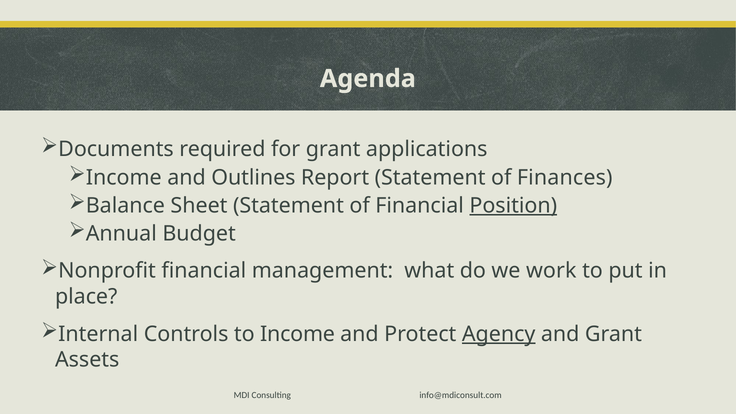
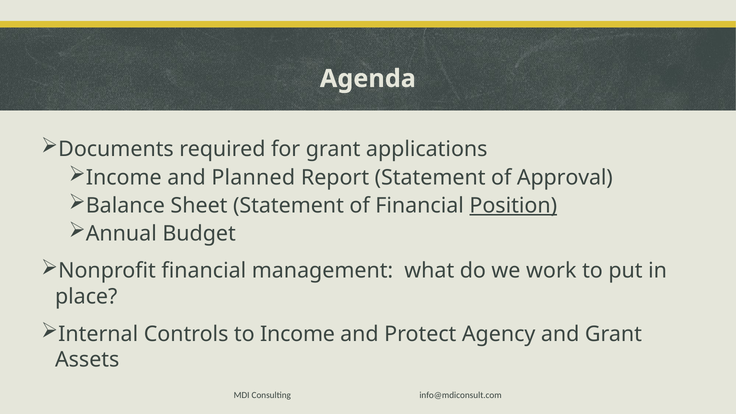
Outlines: Outlines -> Planned (253, 177)
Finances: Finances -> Approval (565, 177)
Agency underline: present -> none (499, 334)
